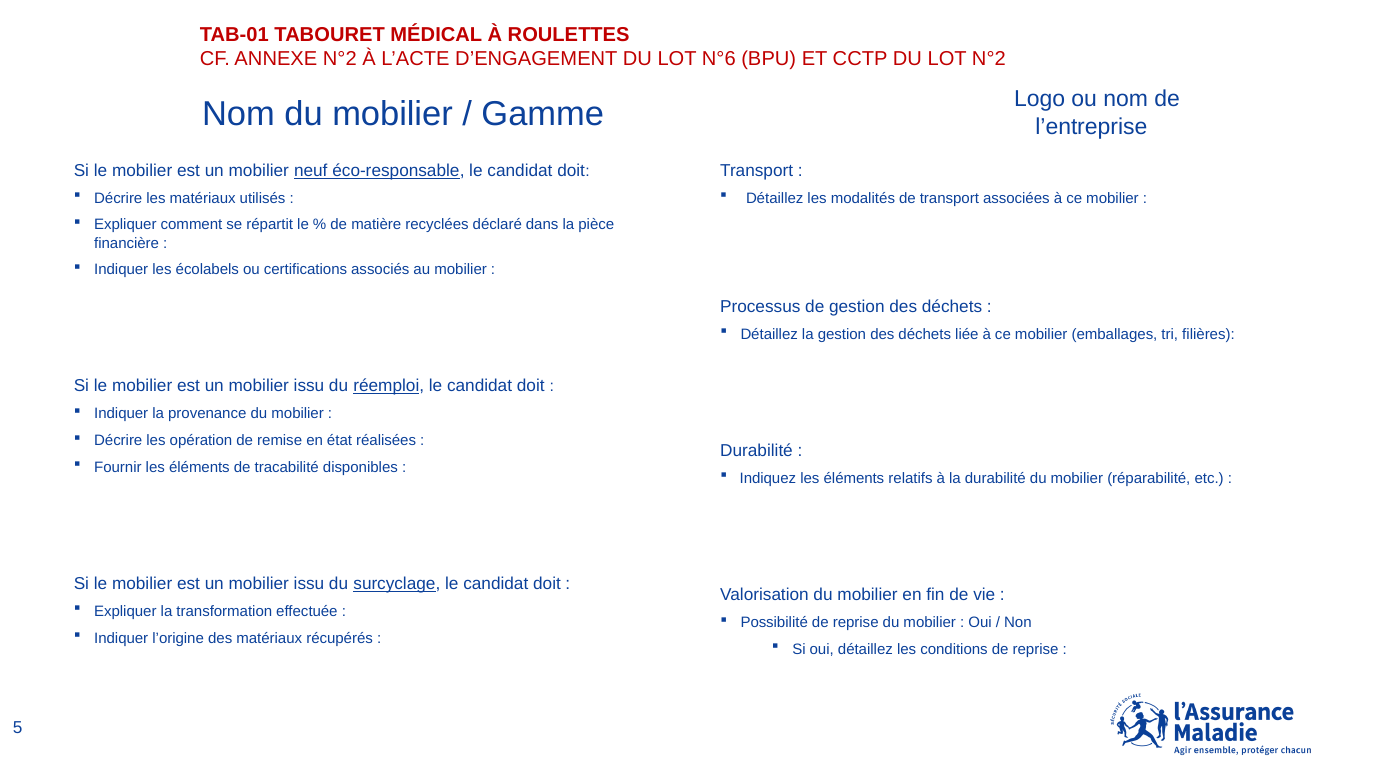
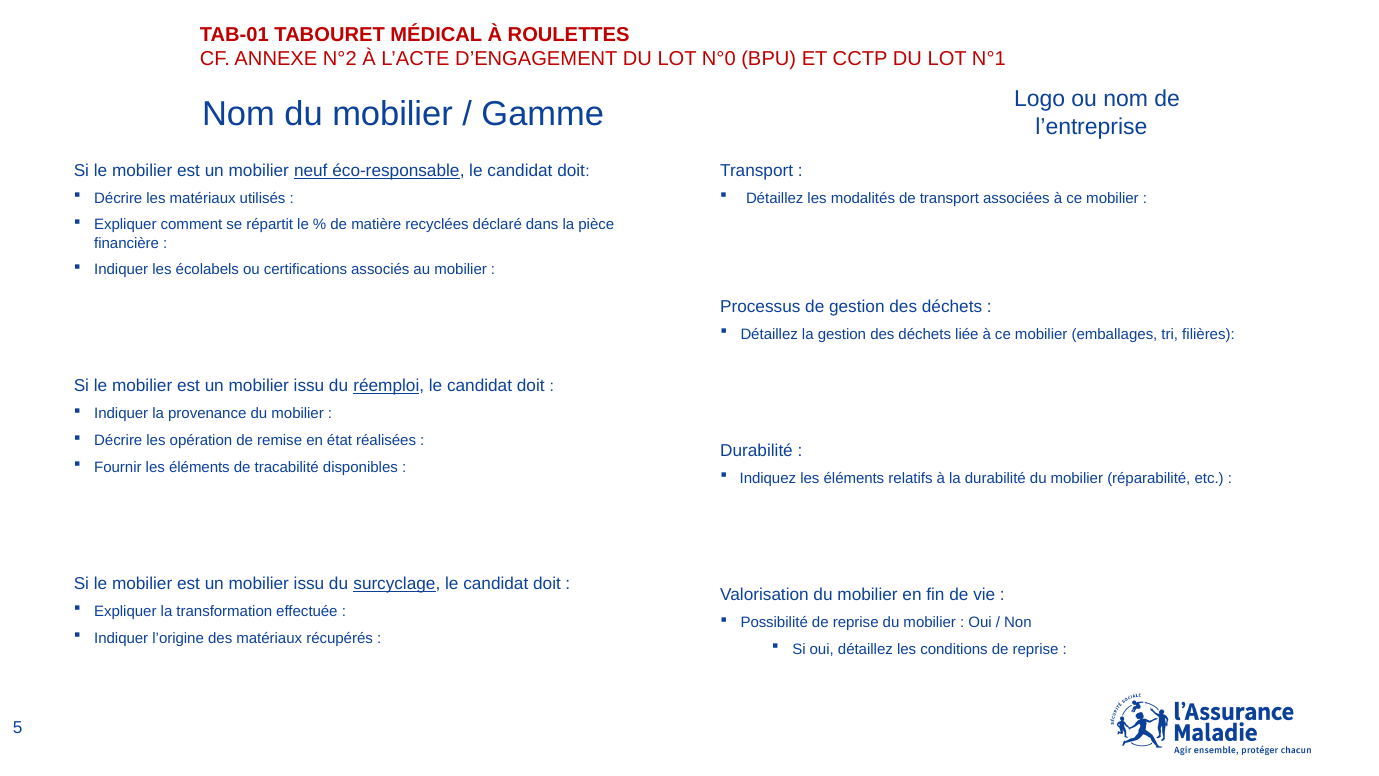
N°6: N°6 -> N°0 (719, 59)
LOT N°2: N°2 -> N°1 (989, 59)
